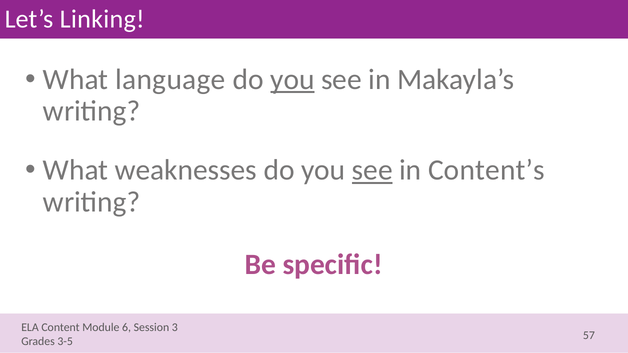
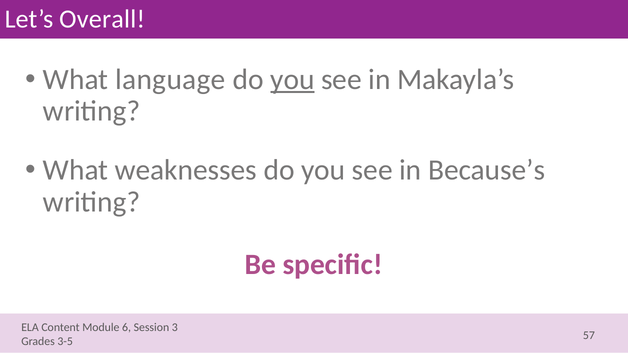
Linking: Linking -> Overall (102, 19)
see underline: present -> none (372, 170)
Content’s: Content’s -> Because’s (487, 170)
